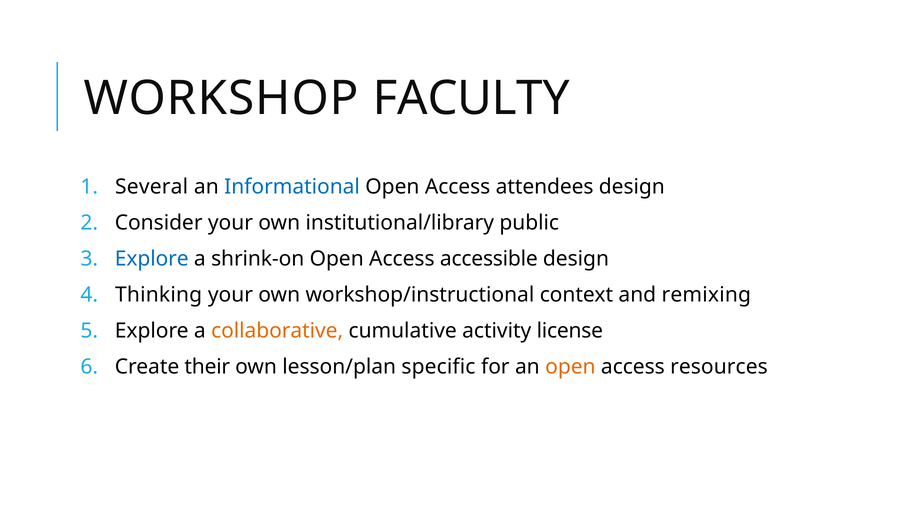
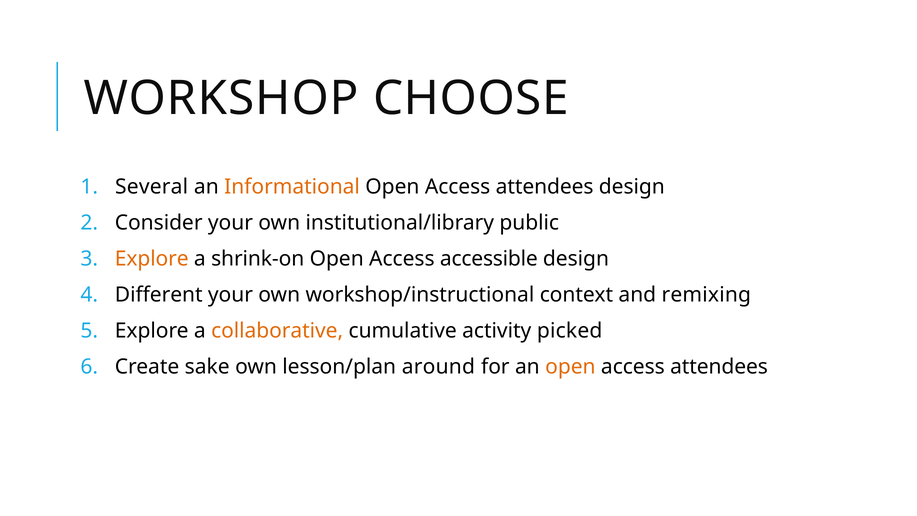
FACULTY: FACULTY -> CHOOSE (471, 98)
Informational colour: blue -> orange (292, 187)
Explore colour: blue -> orange (152, 259)
Thinking: Thinking -> Different (159, 295)
license: license -> picked (570, 331)
their: their -> sake (207, 367)
specific: specific -> around (438, 367)
resources: resources -> attendees (719, 367)
